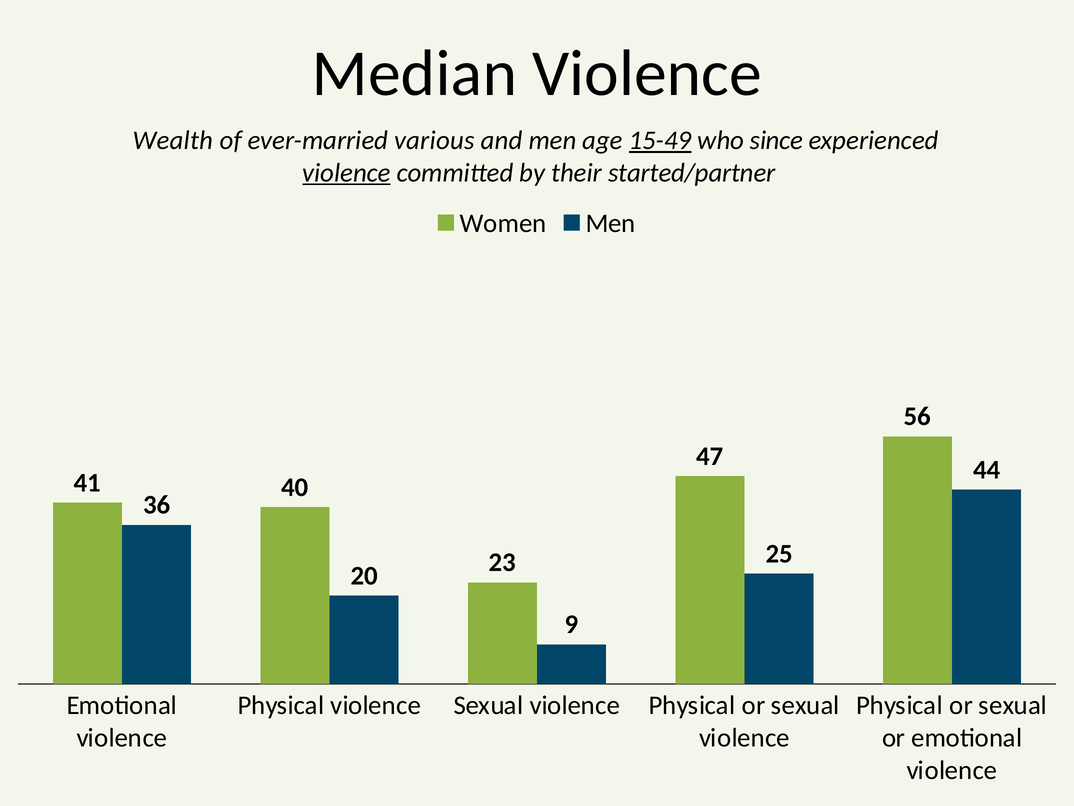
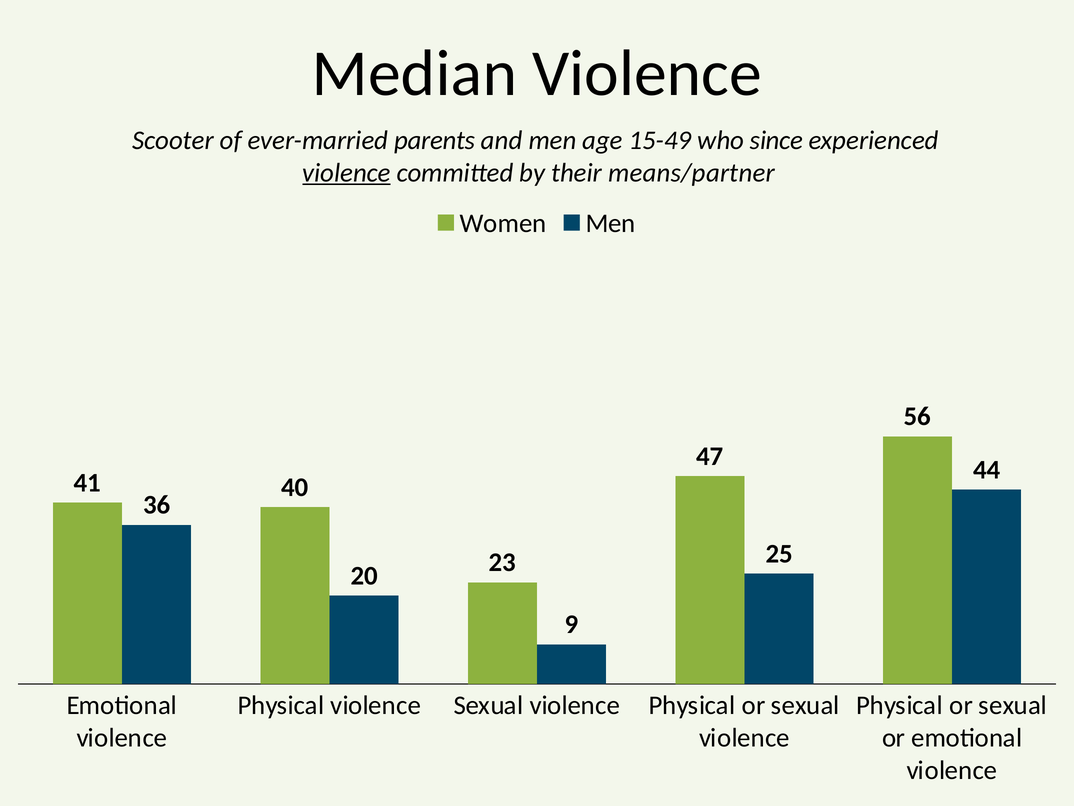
Wealth: Wealth -> Scooter (173, 140)
various: various -> parents (435, 140)
15-49 underline: present -> none (660, 140)
started/partner: started/partner -> means/partner (692, 173)
